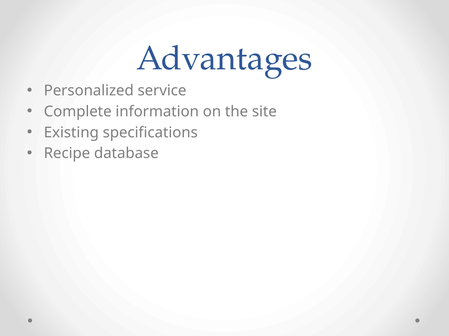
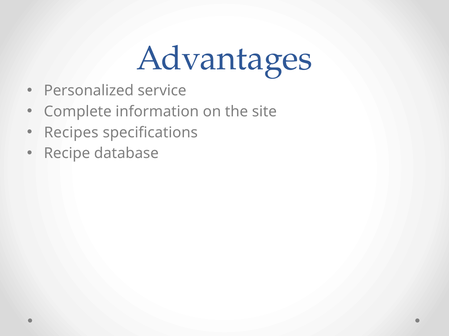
Existing: Existing -> Recipes (71, 133)
